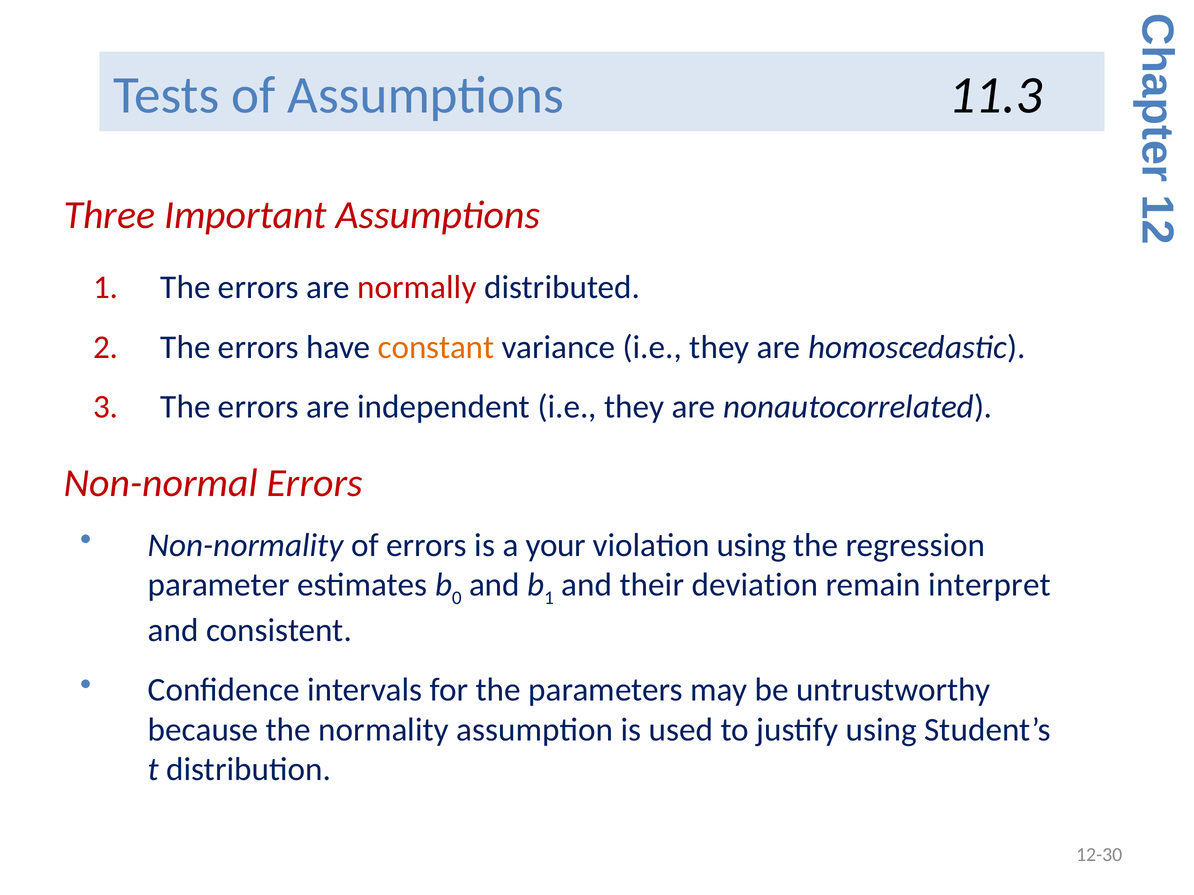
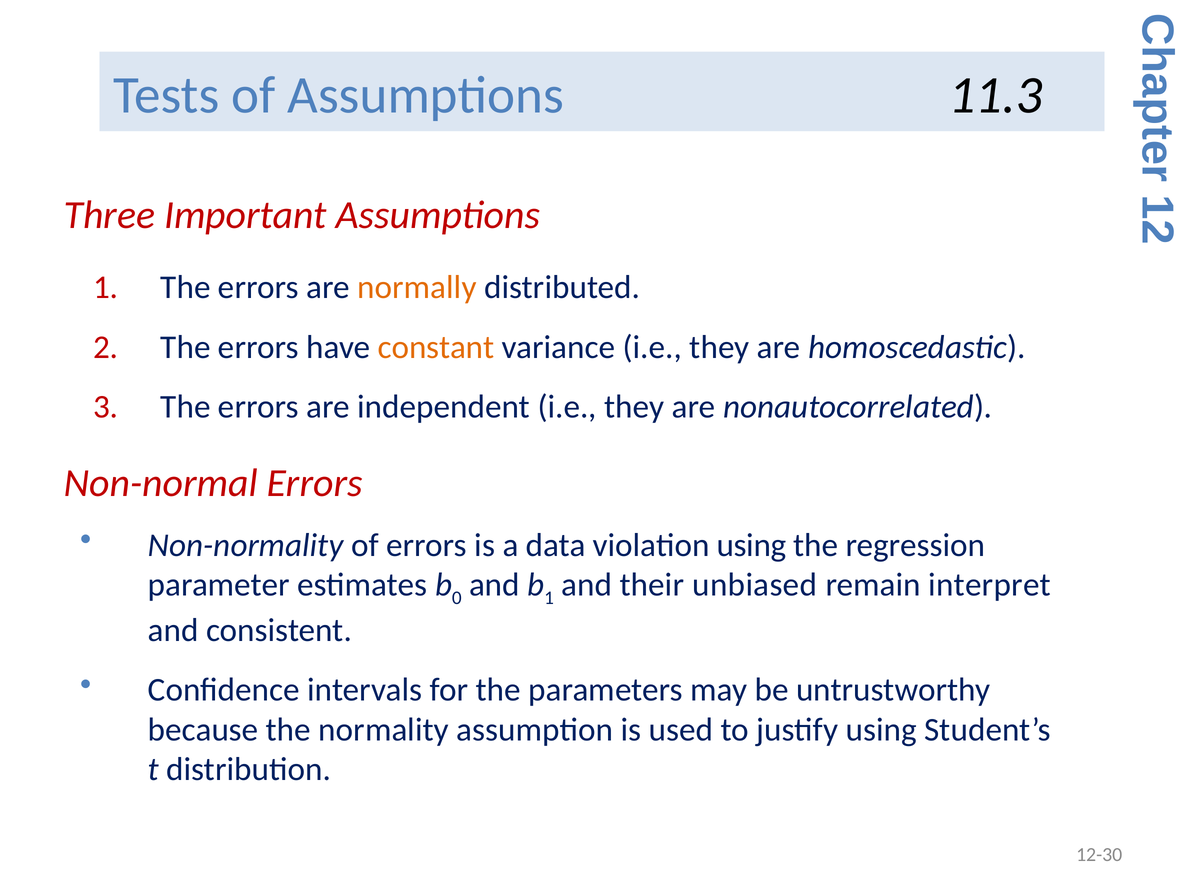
normally colour: red -> orange (417, 288)
your: your -> data (556, 546)
deviation: deviation -> unbiased (755, 585)
